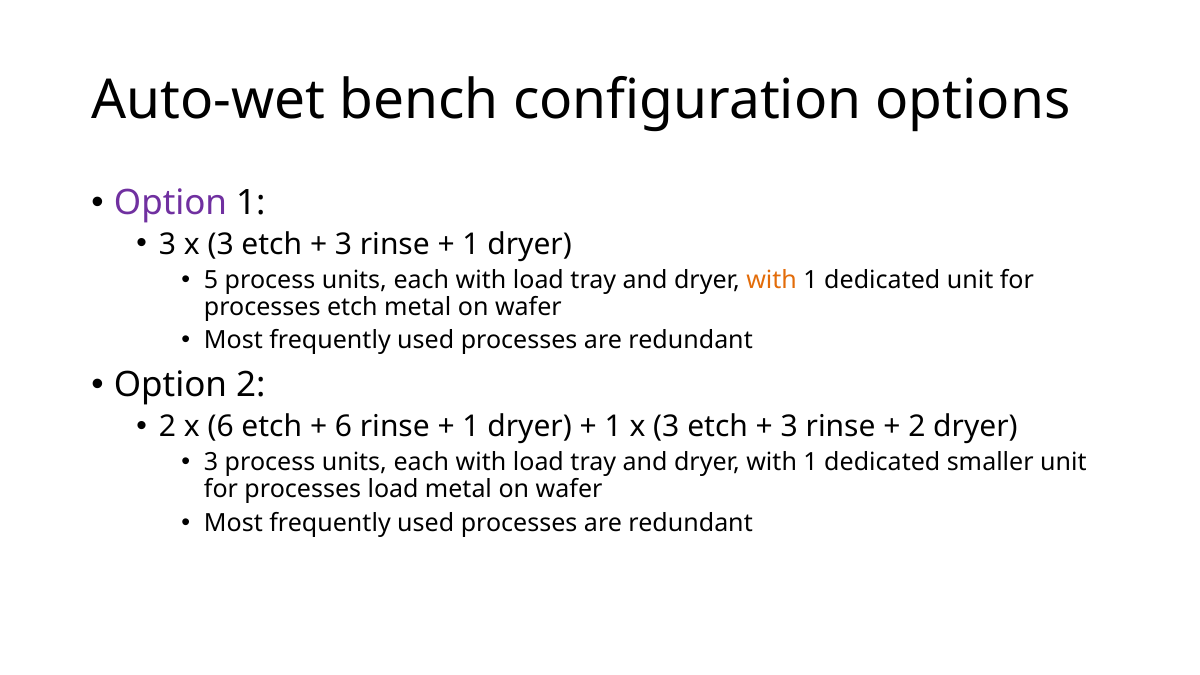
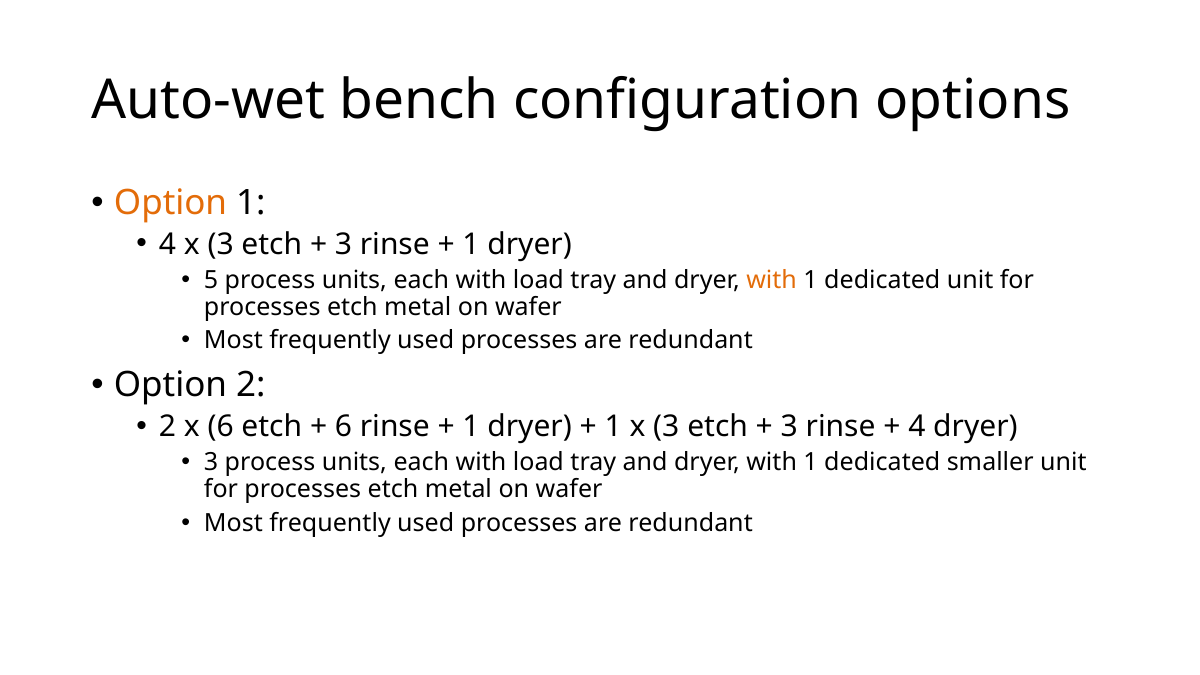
Option colour: purple -> orange (171, 203)
3: 3 -> 4 (168, 244)
2: 2 -> 4 (917, 427)
load: load -> etch (393, 490)
